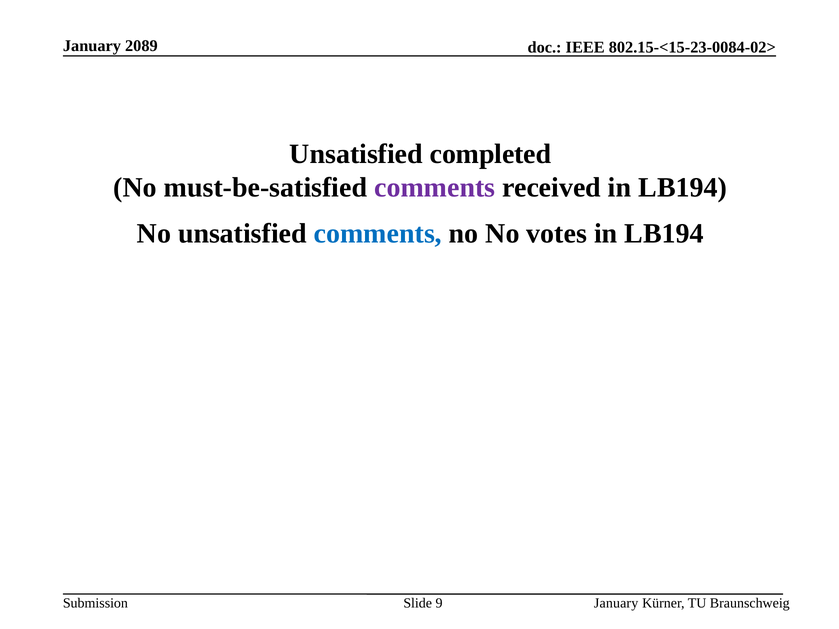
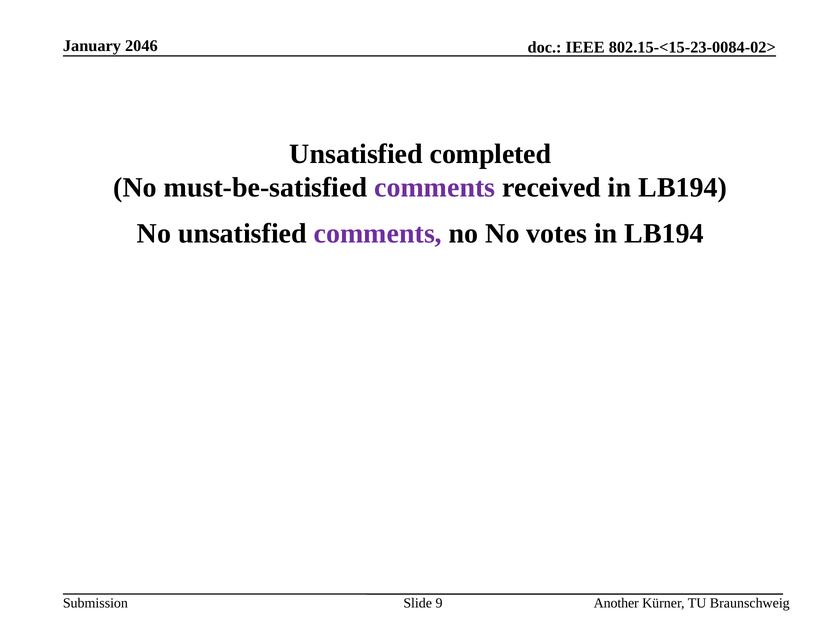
2089: 2089 -> 2046 (141, 46)
comments colour: blue -> purple (378, 234)
9 January: January -> Another (616, 603)
